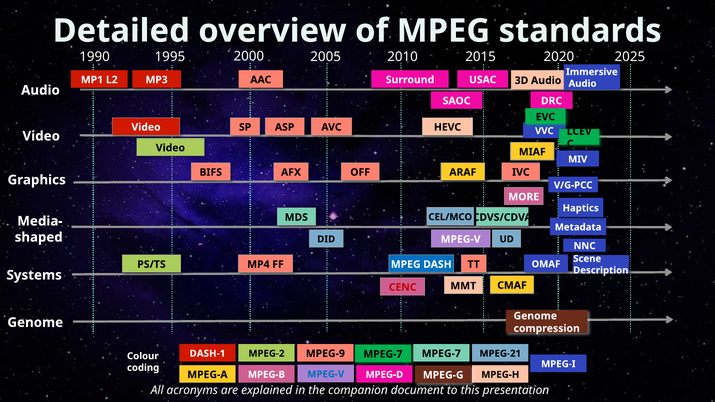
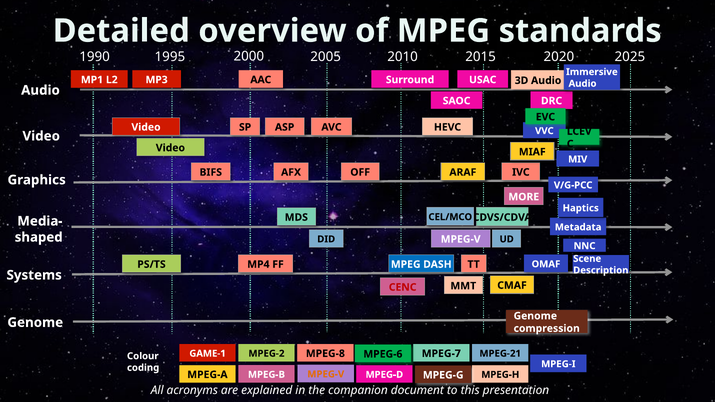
DASH-1: DASH-1 -> GAME-1 (208, 354)
MPEG-9: MPEG-9 -> MPEG-8 (325, 354)
MPEG-7: MPEG-7 -> MPEG-6 (383, 354)
MPEG-V colour: blue -> orange (326, 374)
